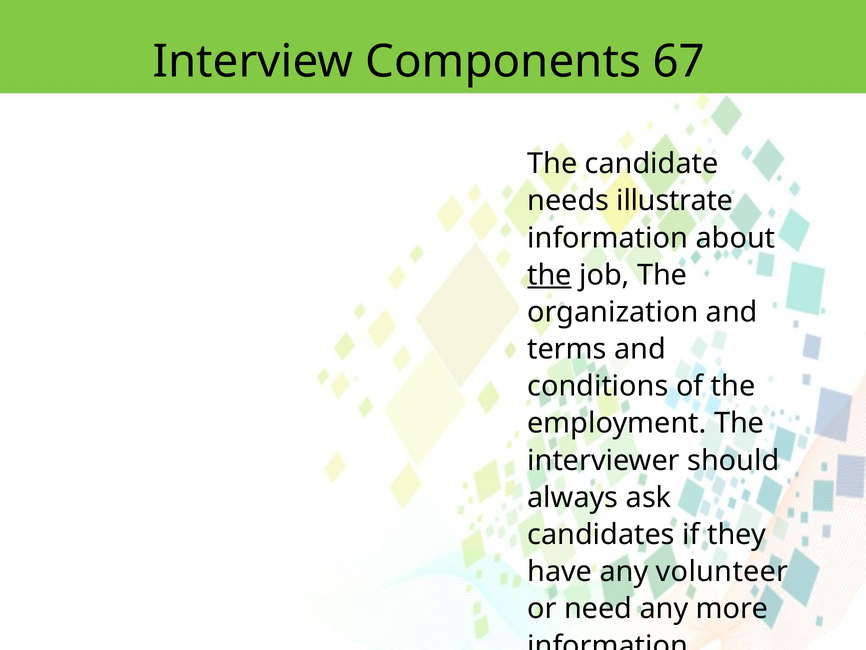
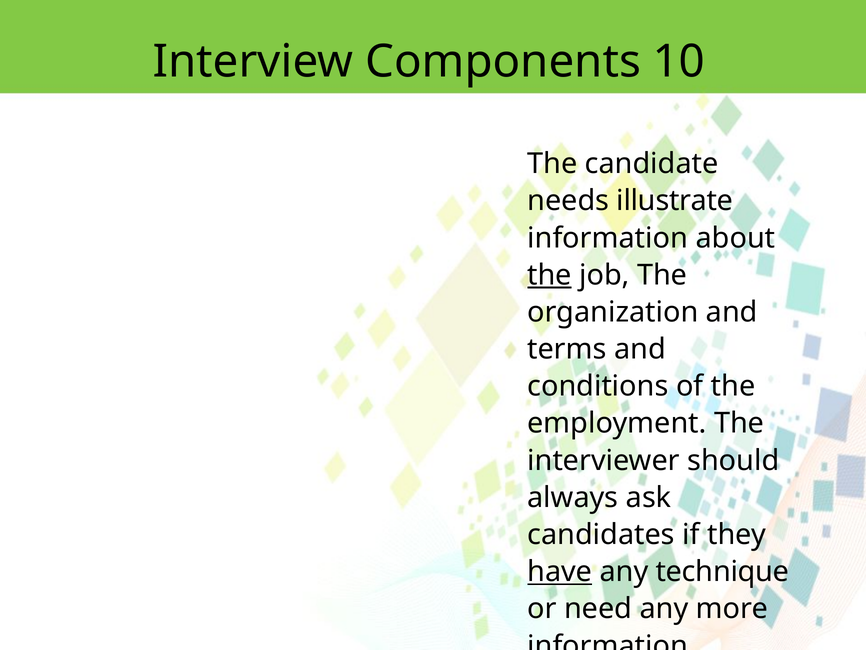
67: 67 -> 10 (679, 62)
have underline: none -> present (560, 571)
volunteer: volunteer -> technique (722, 571)
